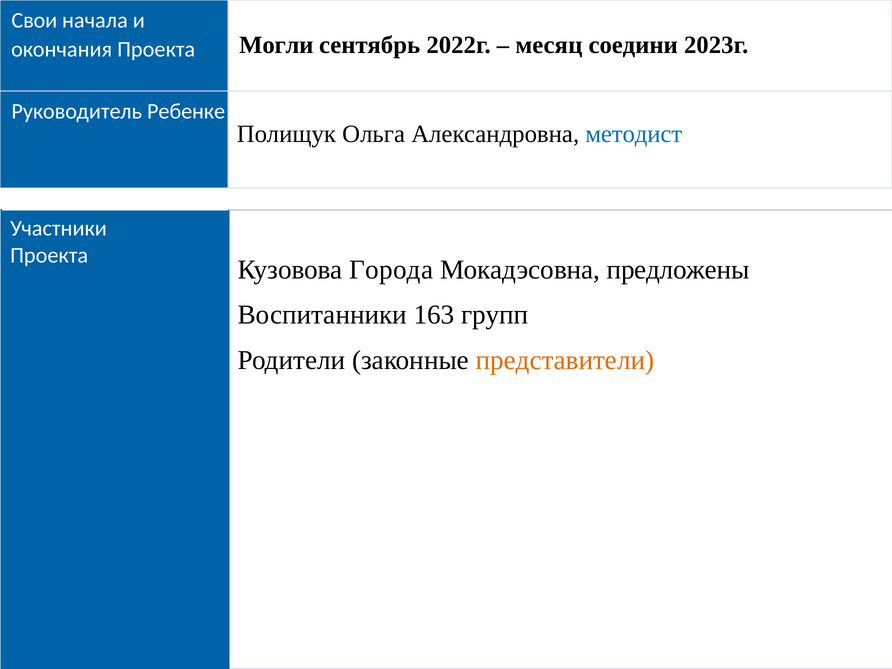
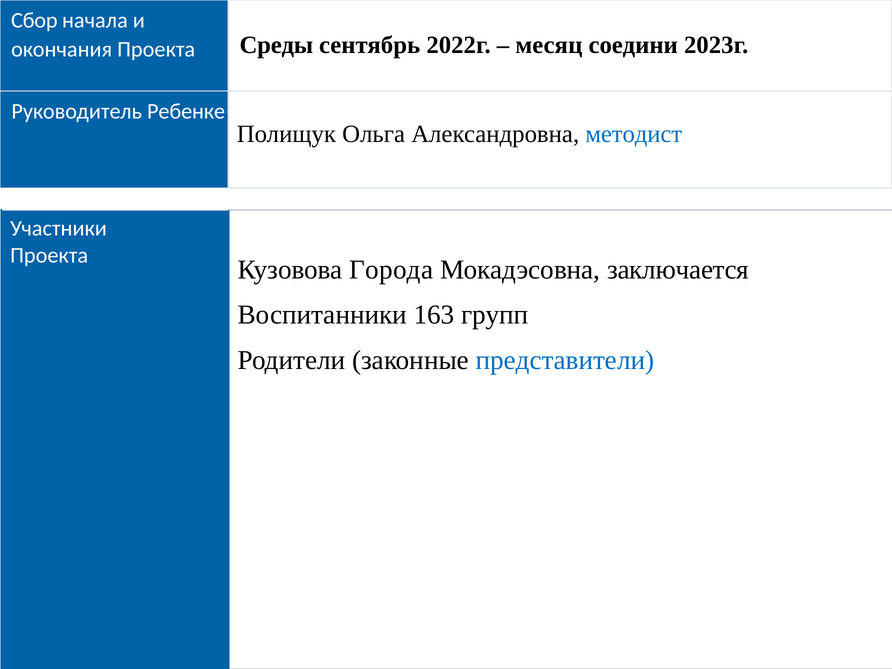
Свои: Свои -> Сбор (34, 20)
Могли: Могли -> Среды (276, 45)
предложены: предложены -> заключается (678, 270)
представители colour: orange -> blue (565, 360)
